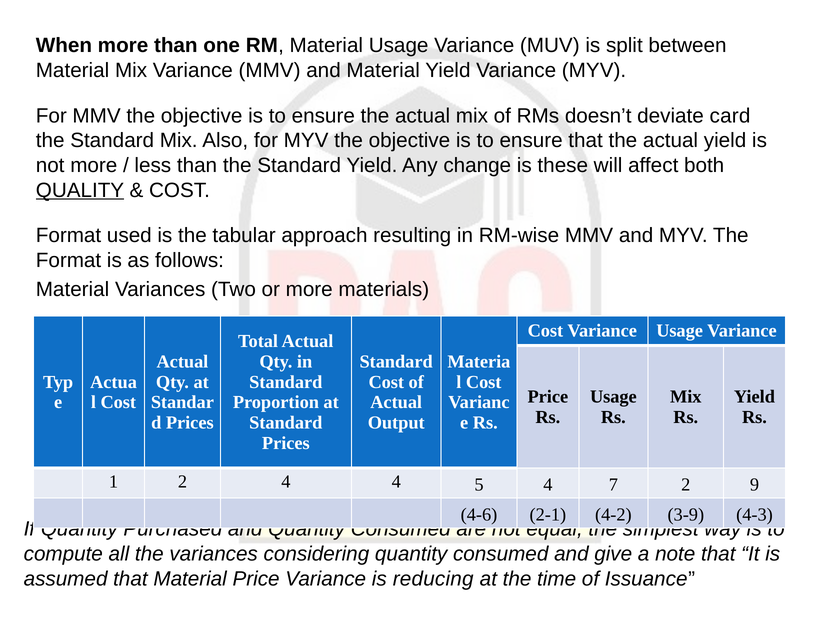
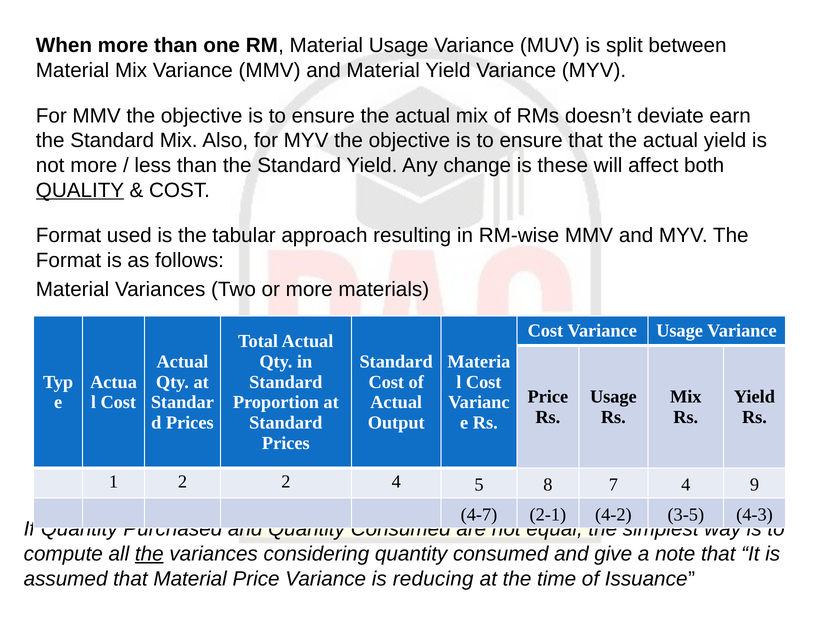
card: card -> earn (730, 116)
2 4: 4 -> 2 (286, 482)
5 4: 4 -> 8 (548, 485)
7 2: 2 -> 4 (686, 485)
4-6: 4-6 -> 4-7 (479, 515)
3-9: 3-9 -> 3-5 (686, 515)
the underline: none -> present (149, 554)
